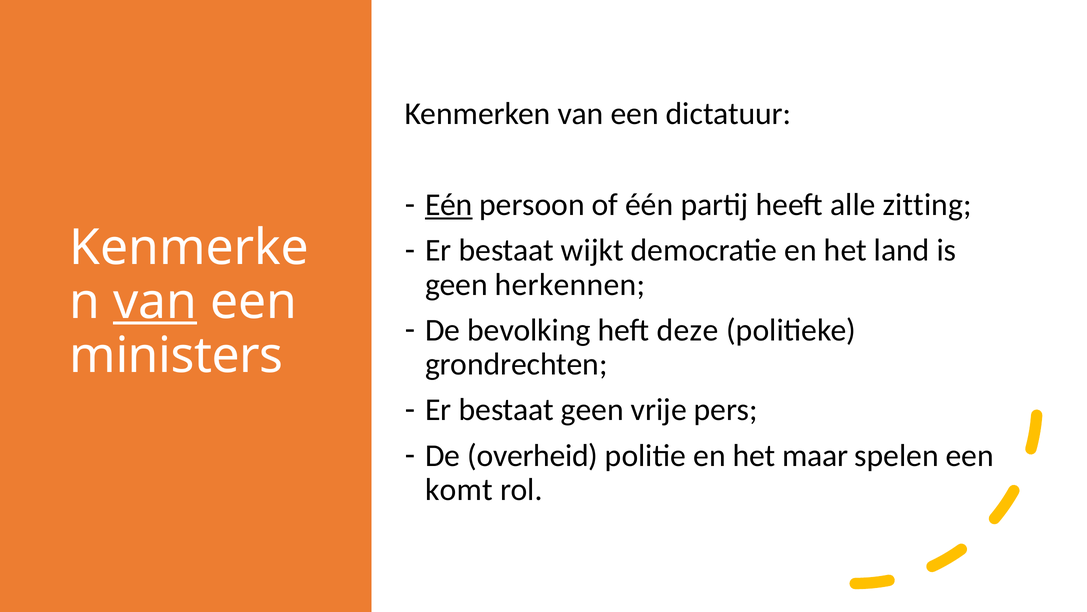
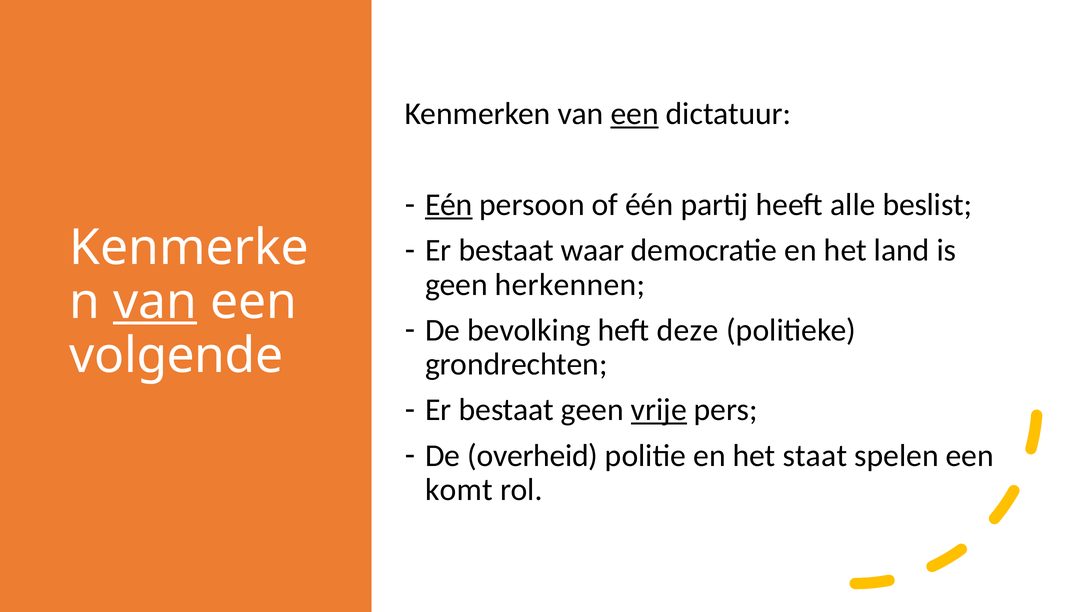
een underline: none -> present (635, 114)
zitting: zitting -> beslist (927, 205)
wijkt: wijkt -> waar (593, 250)
ministers: ministers -> volgende (176, 355)
vrije underline: none -> present (659, 410)
maar: maar -> staat (815, 455)
